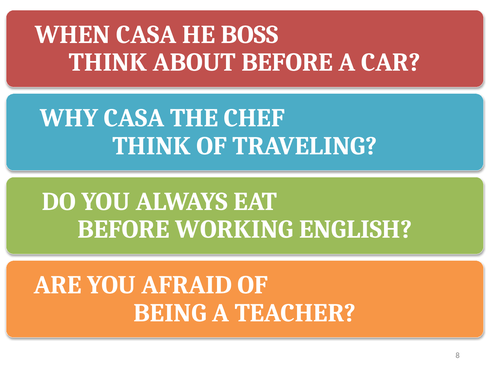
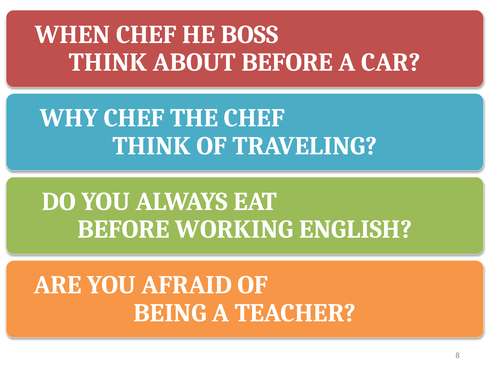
WHEN CASA: CASA -> CHEF (146, 34)
WHY CASA: CASA -> CHEF (134, 118)
